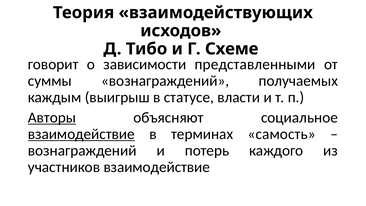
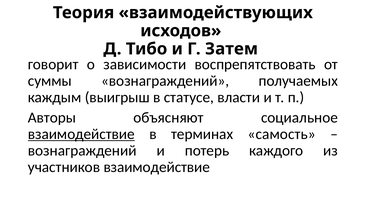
Схеме: Схеме -> Затем (232, 49)
представленными: представленными -> воспрепятствовать (255, 64)
Авторы underline: present -> none (52, 117)
